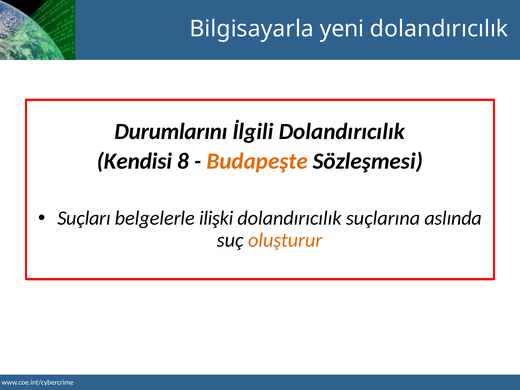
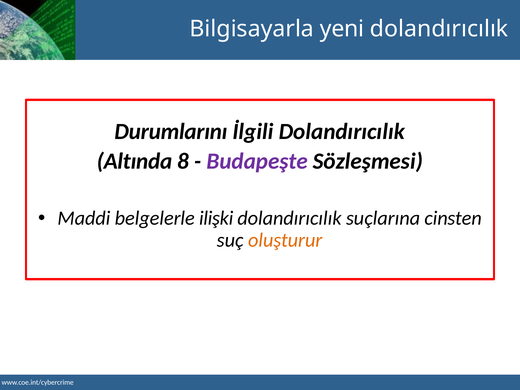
Kendisi: Kendisi -> Altında (135, 161)
Budapeşte colour: orange -> purple (257, 161)
Suçları: Suçları -> Maddi (84, 218)
aslında: aslında -> cinsten (453, 218)
